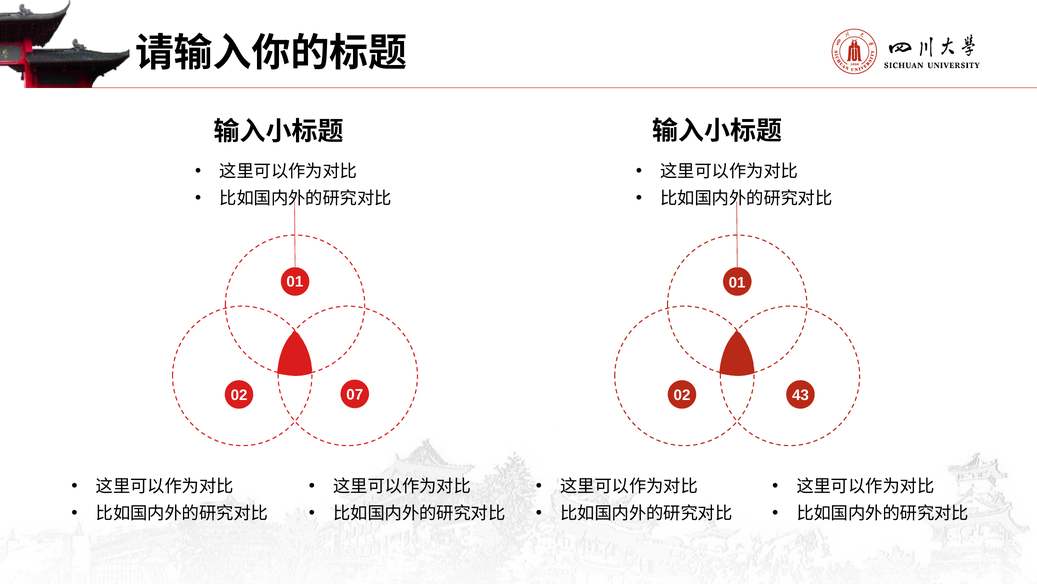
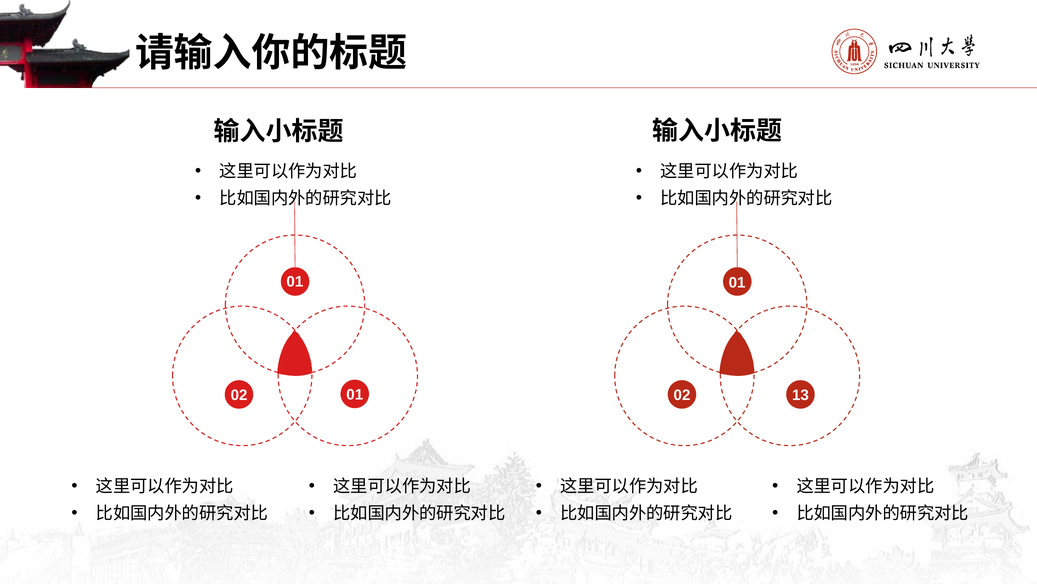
02 07: 07 -> 01 (355, 394)
43: 43 -> 13 (800, 395)
